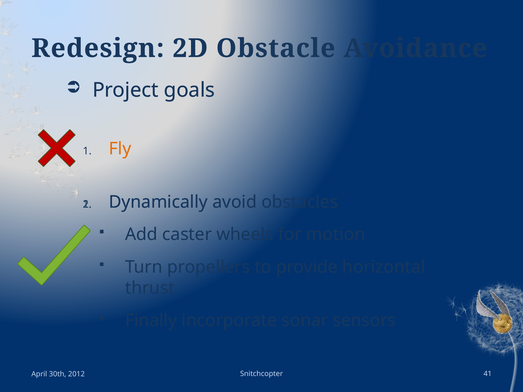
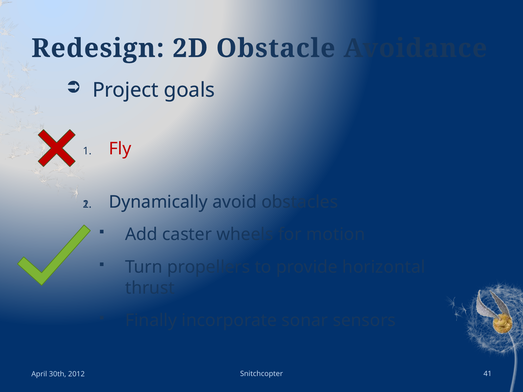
Fly colour: orange -> red (120, 149)
